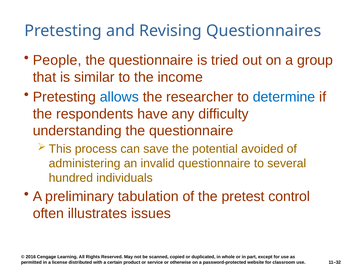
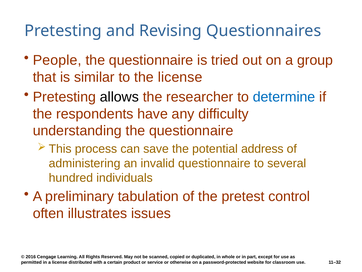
the income: income -> license (180, 77)
allows colour: blue -> black (119, 97)
avoided: avoided -> address (262, 149)
